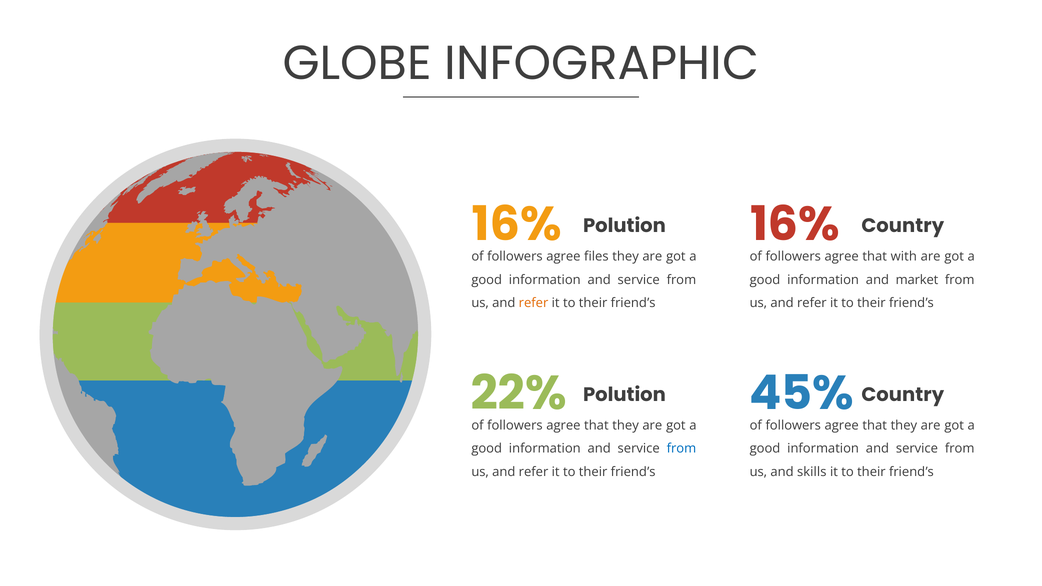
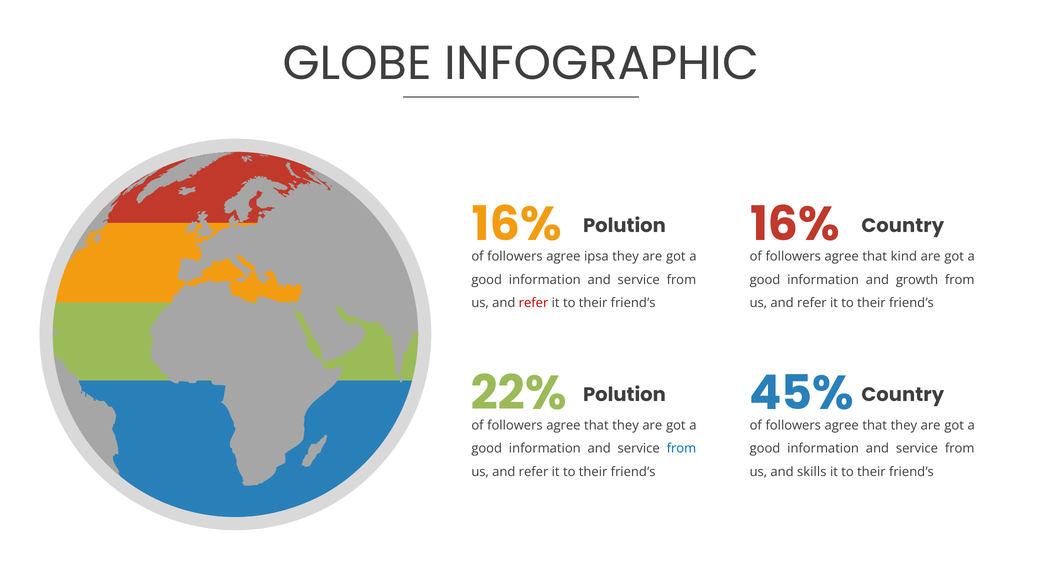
files: files -> ipsa (596, 256)
with: with -> kind (904, 256)
market: market -> growth (917, 280)
refer colour: orange -> red (534, 303)
